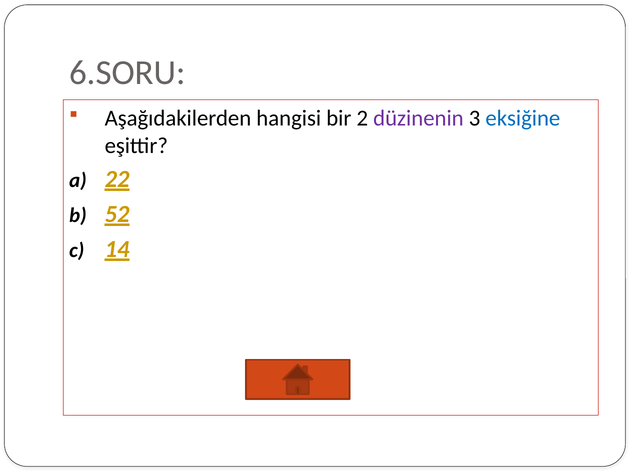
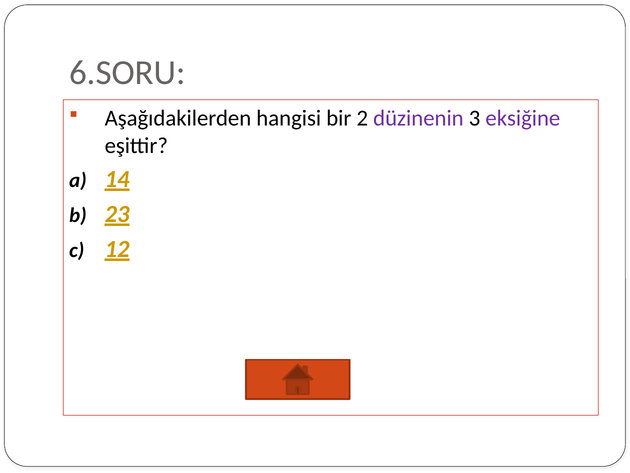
eksiğine colour: blue -> purple (523, 118)
22: 22 -> 14 (117, 179)
52: 52 -> 23 (117, 214)
14: 14 -> 12 (117, 249)
